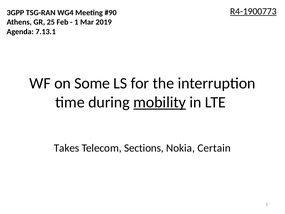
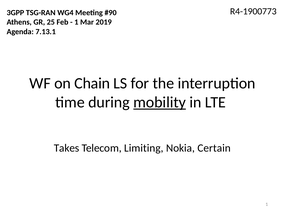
R4-1900773 underline: present -> none (253, 11)
Some: Some -> Chain (92, 83)
Sections: Sections -> Limiting (144, 148)
